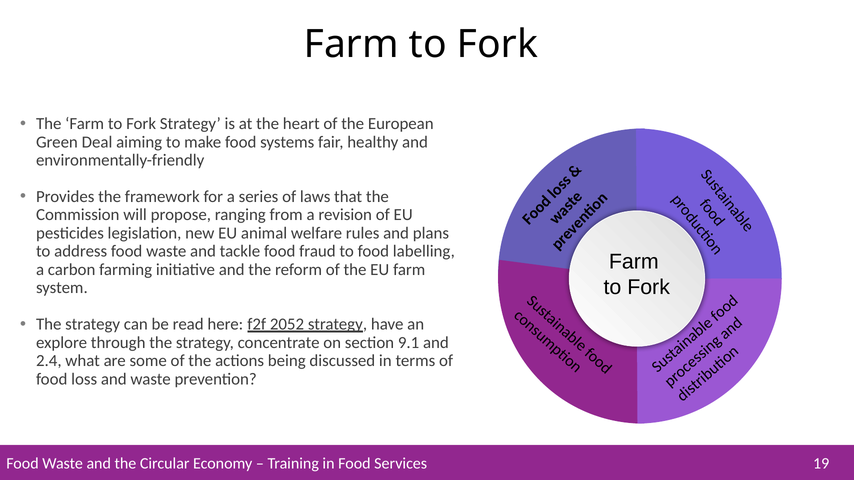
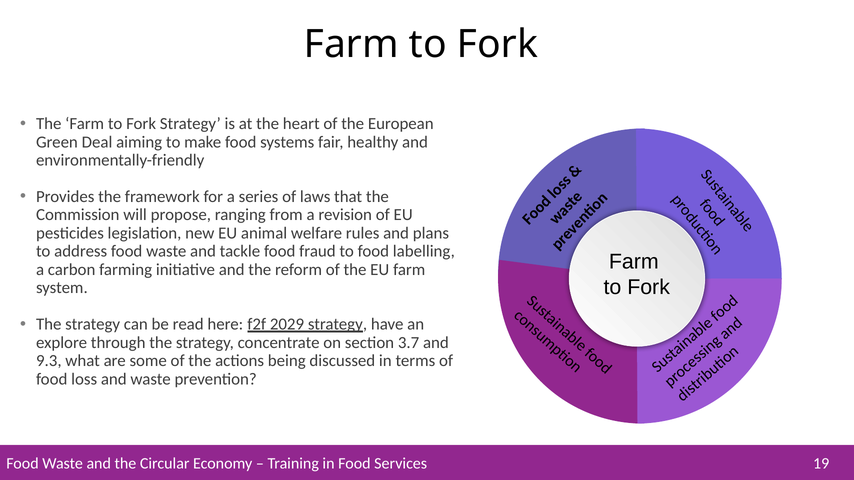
2052: 2052 -> 2029 (287, 325)
9.1: 9.1 -> 3.7 (409, 343)
2.4: 2.4 -> 9.3 (49, 361)
